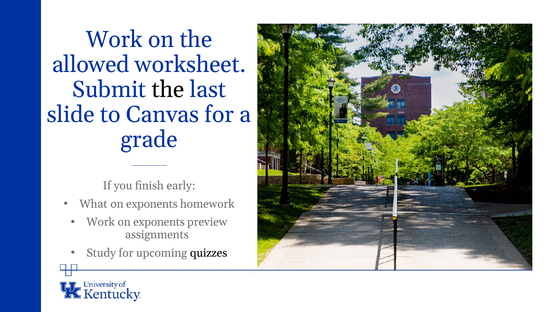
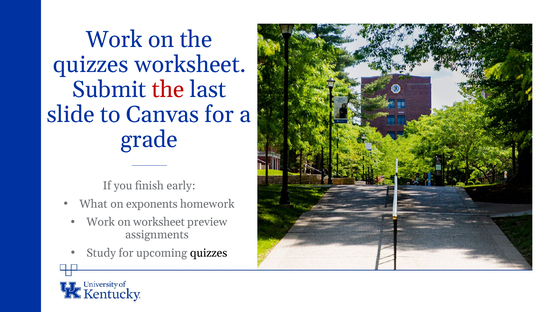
allowed: allowed -> quizzes (91, 64)
the colour: black -> red (168, 89)
Work on exponents: exponents -> worksheet (159, 222)
